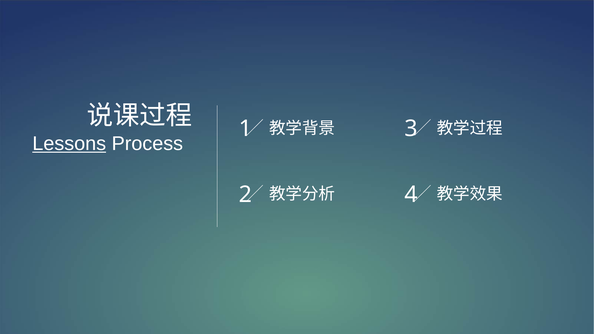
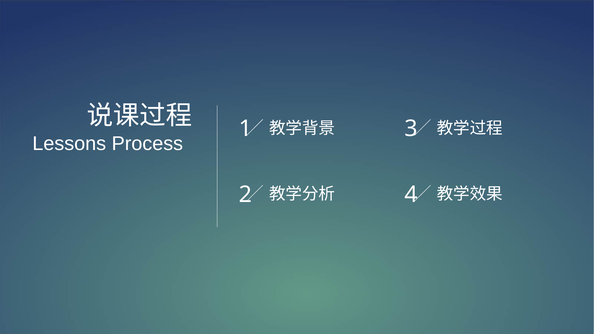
Lessons underline: present -> none (69, 144)
